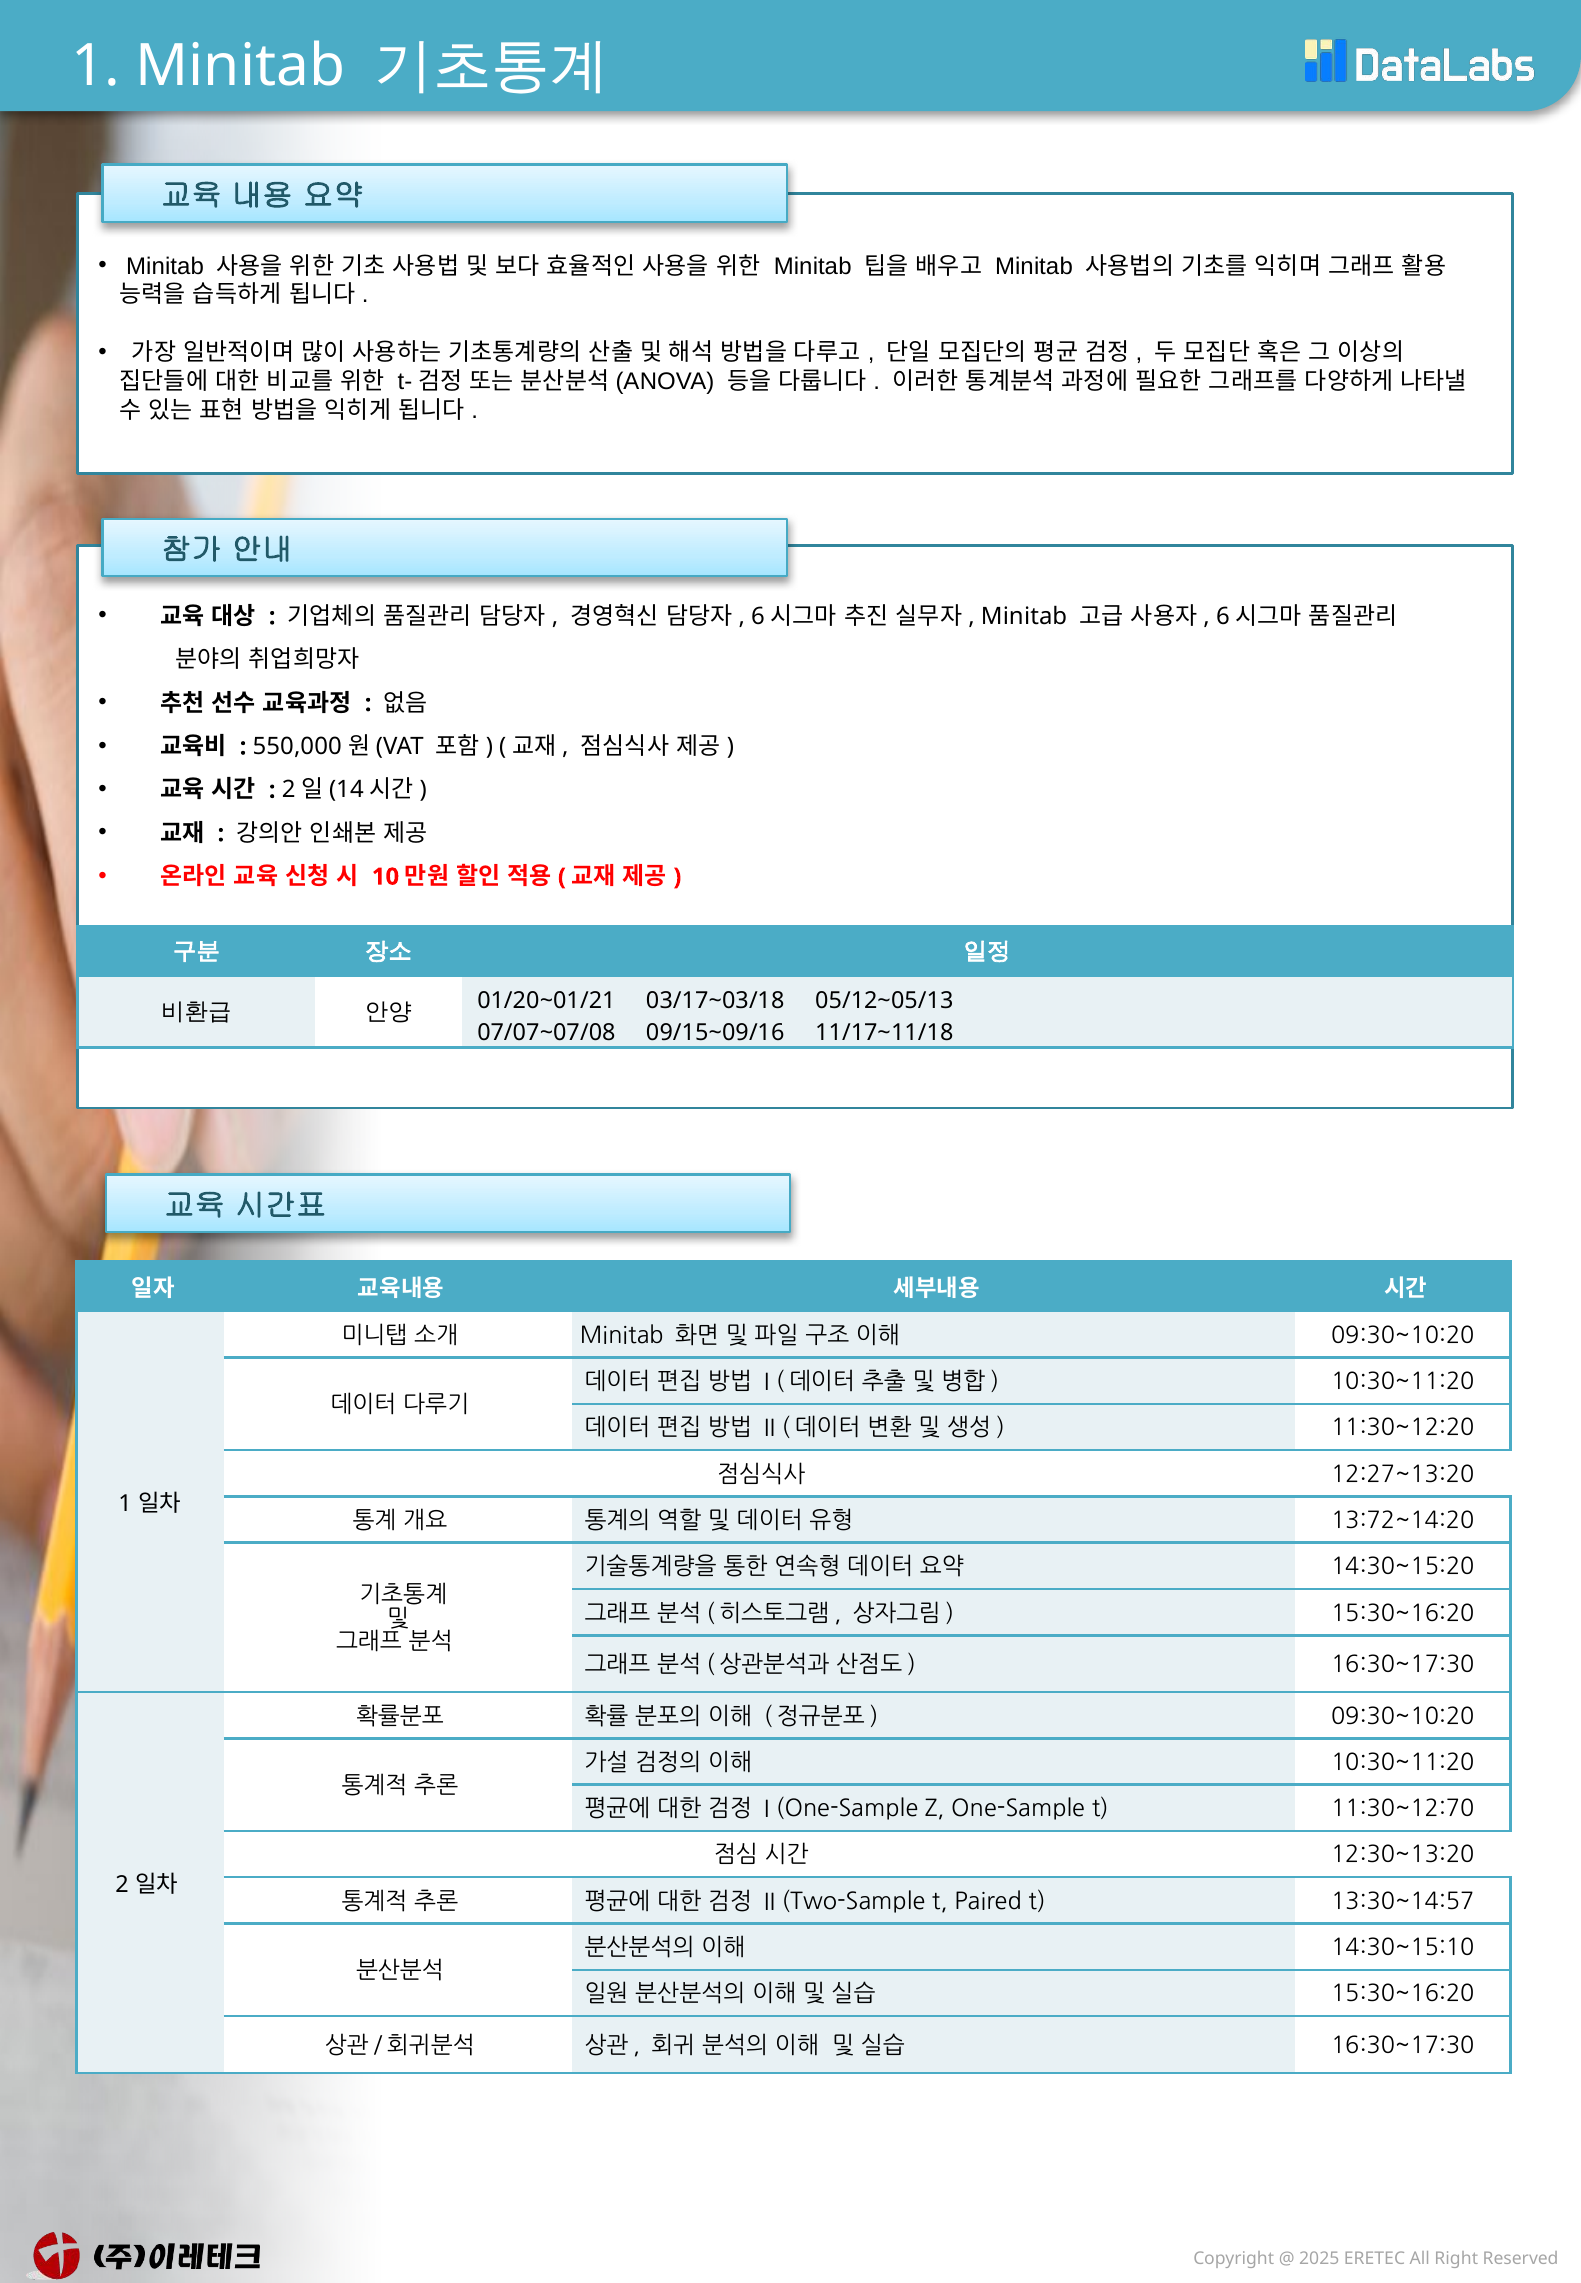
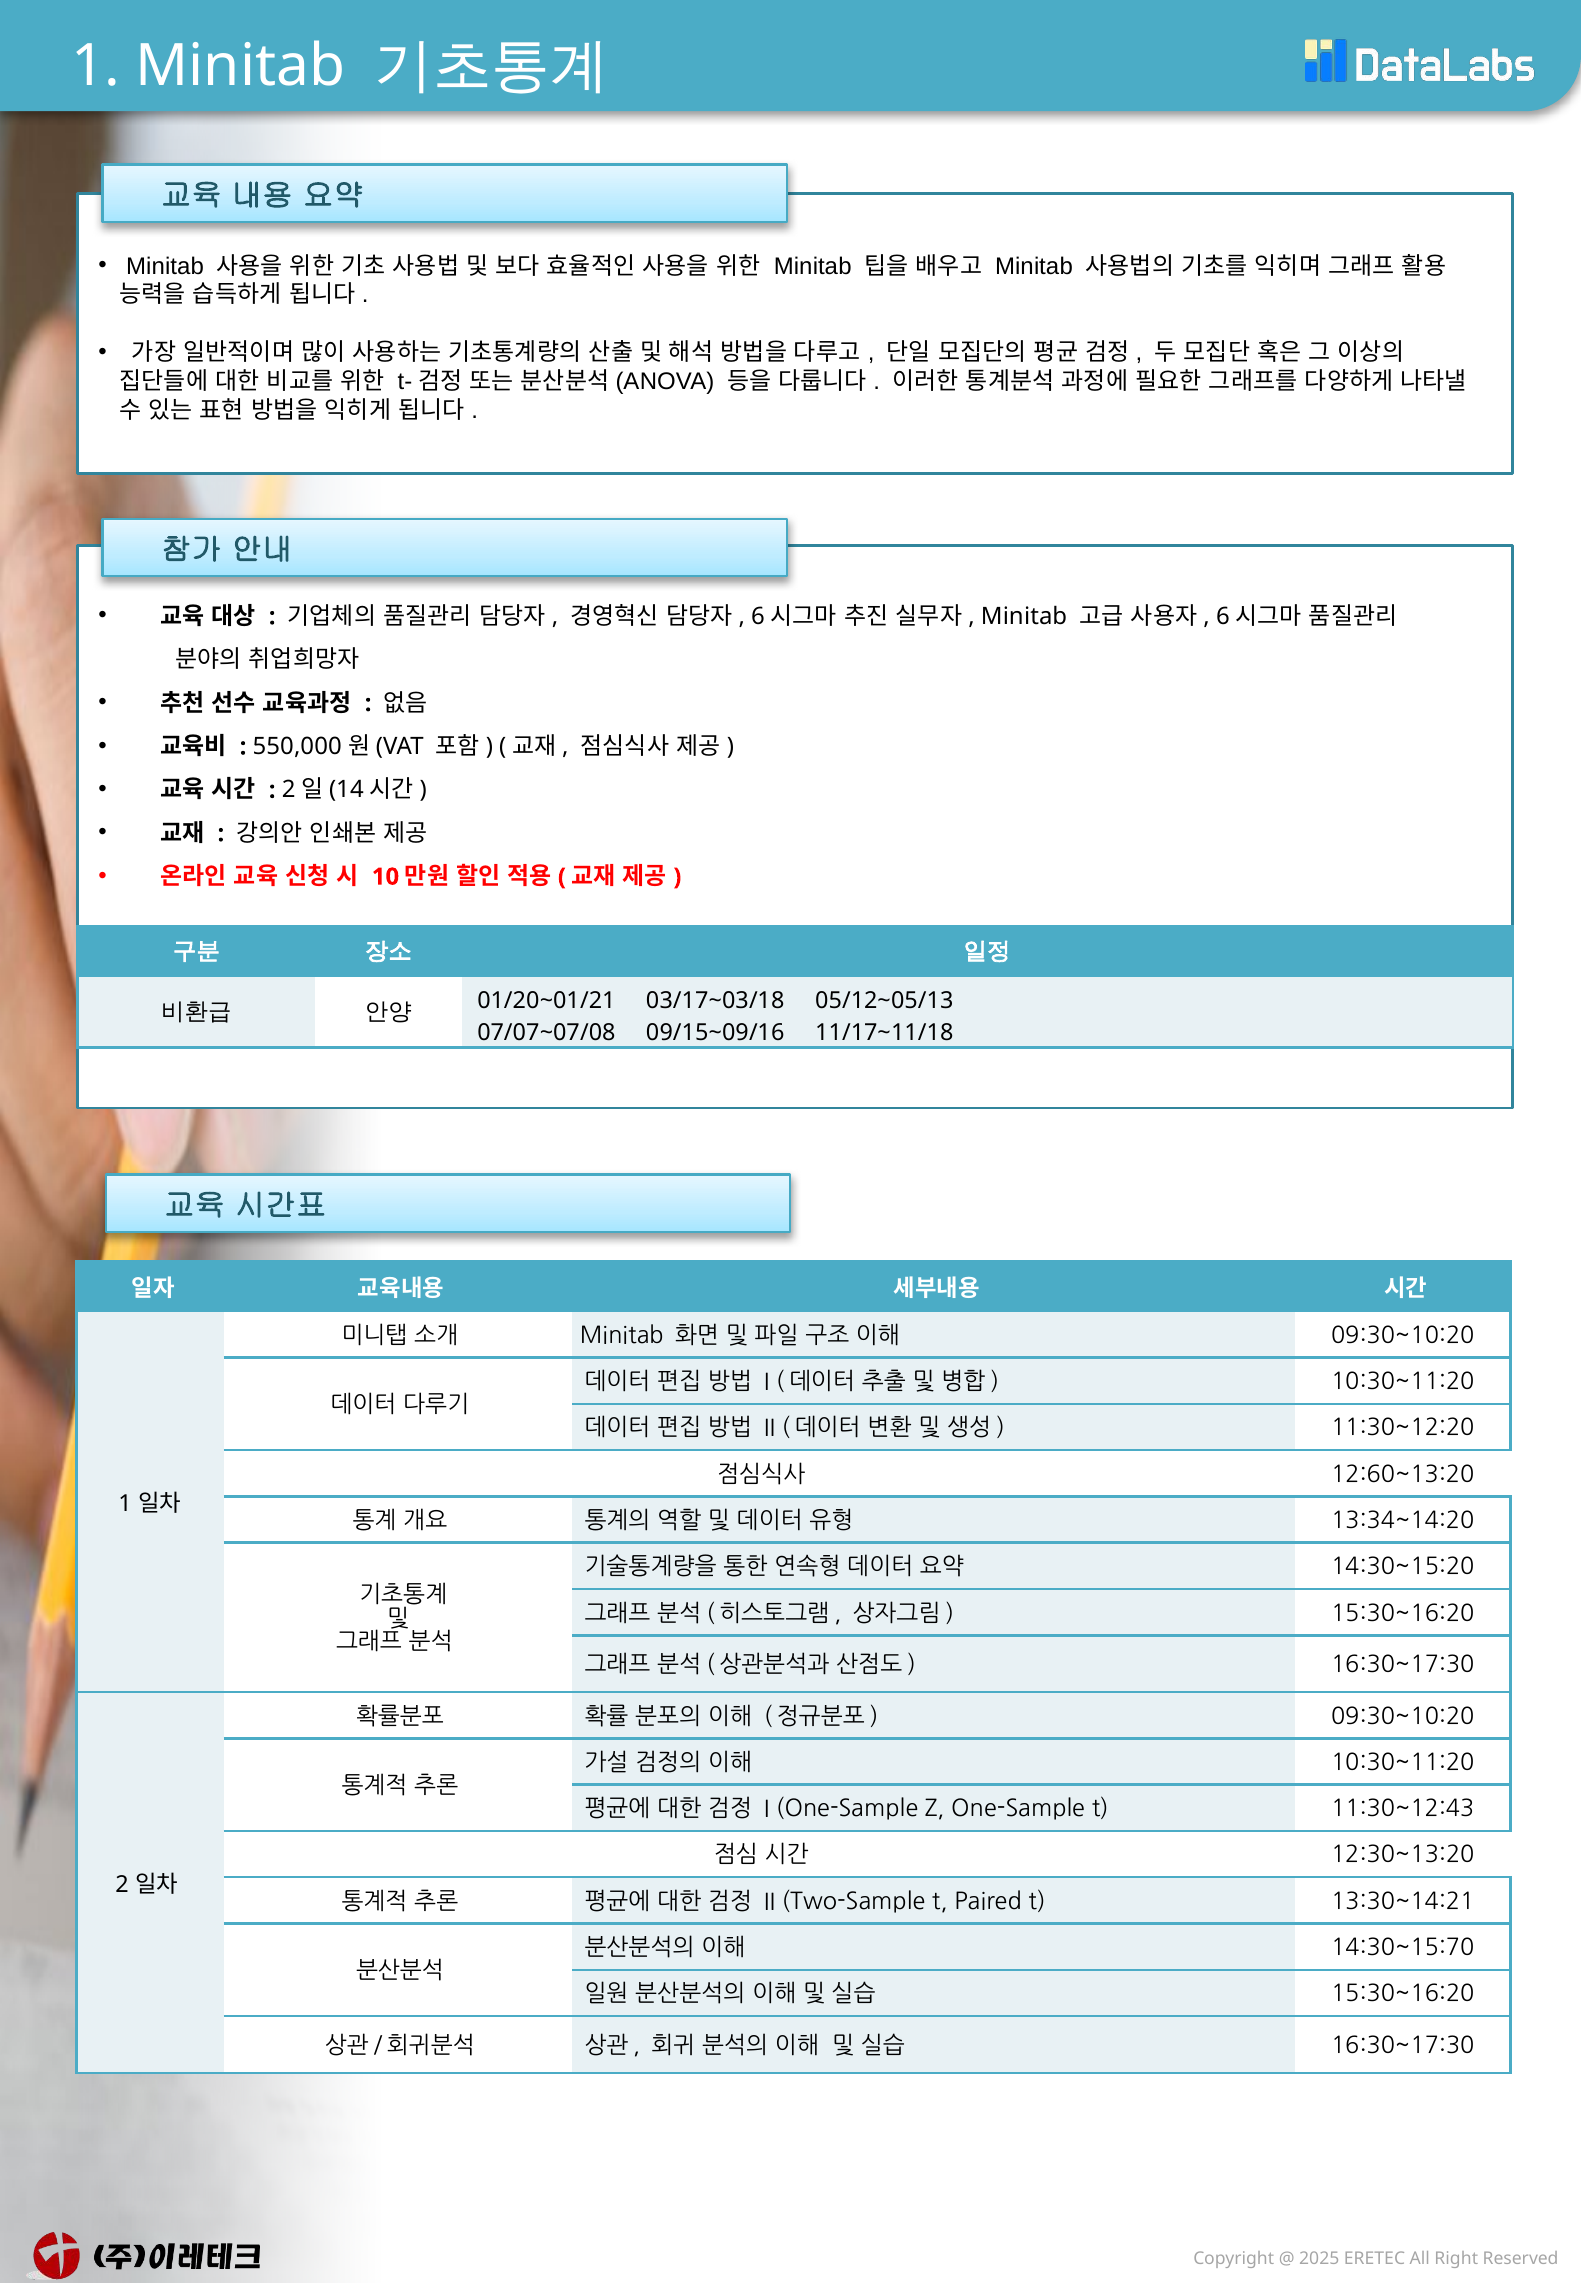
12:27~13:20: 12:27~13:20 -> 12:60~13:20 (1403, 1475)
13:72~14:20: 13:72~14:20 -> 13:34~14:20 (1403, 1521)
11:30~12:70: 11:30~12:70 -> 11:30~12:43 (1403, 1809)
13:30~14:57: 13:30~14:57 -> 13:30~14:21 (1403, 1902)
14:30~15:10: 14:30~15:10 -> 14:30~15:70 (1403, 1948)
